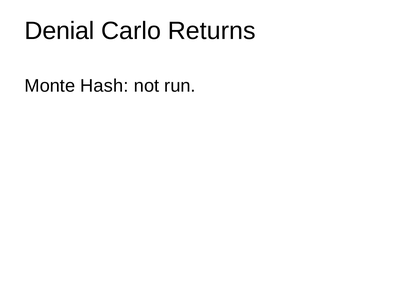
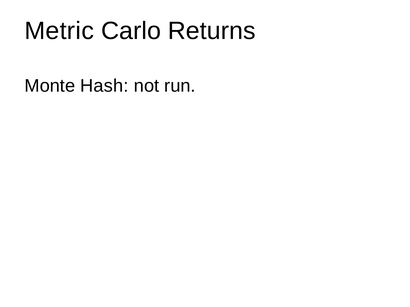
Denial: Denial -> Metric (59, 31)
